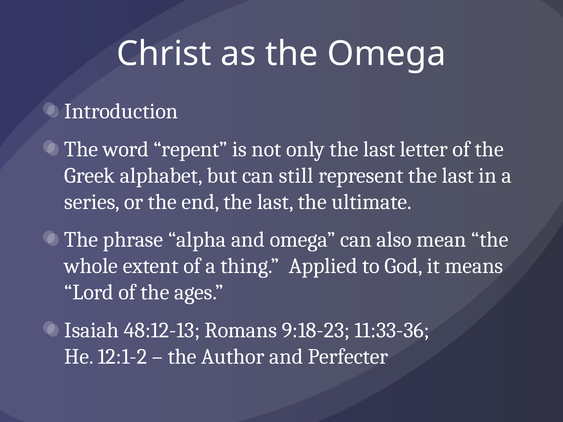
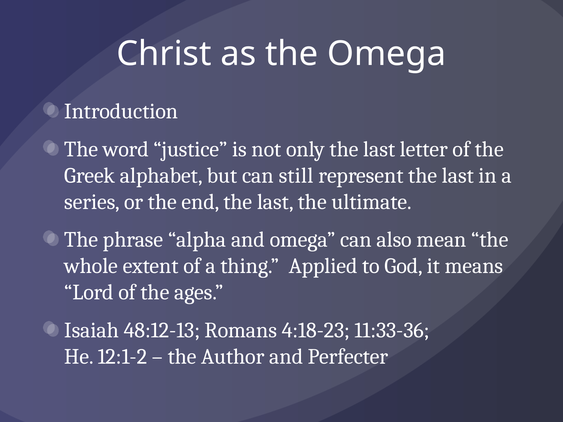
repent: repent -> justice (190, 149)
9:18-23: 9:18-23 -> 4:18-23 (316, 331)
